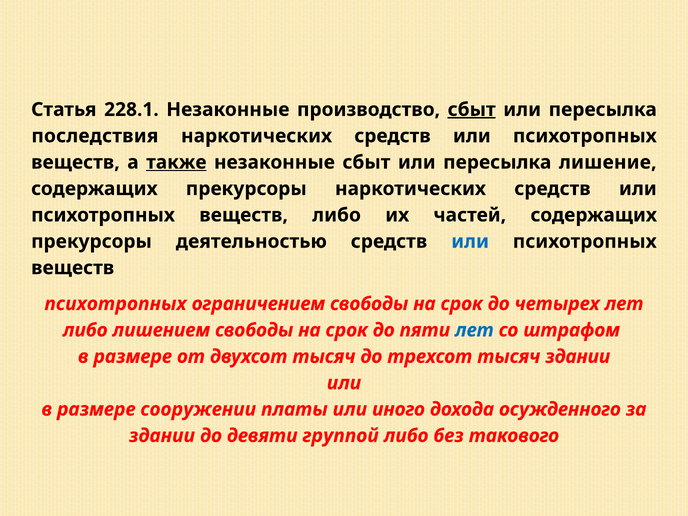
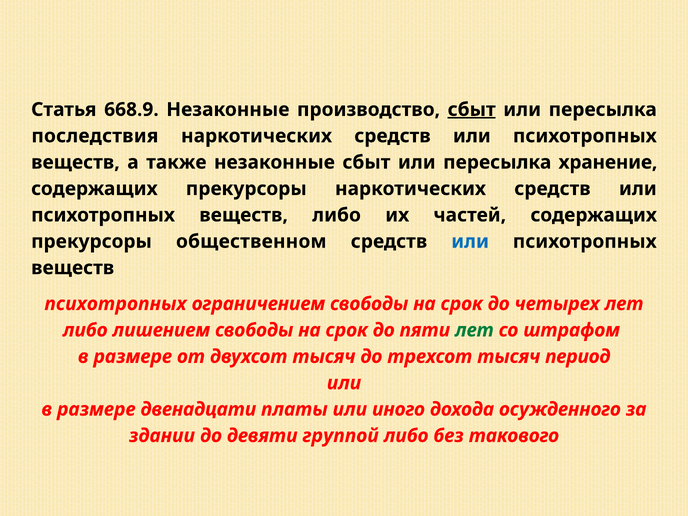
228.1: 228.1 -> 668.9 (131, 110)
также underline: present -> none (176, 162)
лишение: лишение -> хранение (608, 162)
деятельностью: деятельностью -> общественном (251, 241)
лет colour: blue -> green (474, 330)
тысяч здании: здании -> период (578, 357)
сооружении: сооружении -> двенадцати (198, 409)
